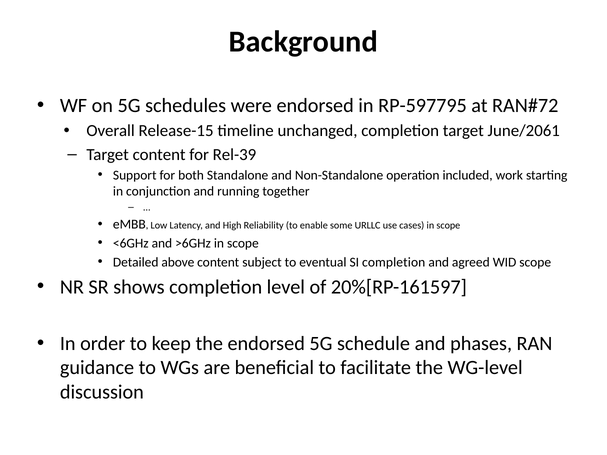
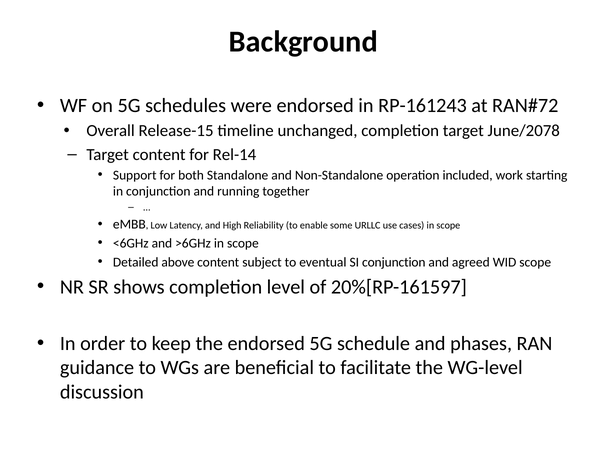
RP-597795: RP-597795 -> RP-161243 (423, 106)
June/2061: June/2061 -> June/2078 (524, 131)
Rel-39: Rel-39 -> Rel-14 (234, 155)
SI completion: completion -> conjunction (394, 262)
